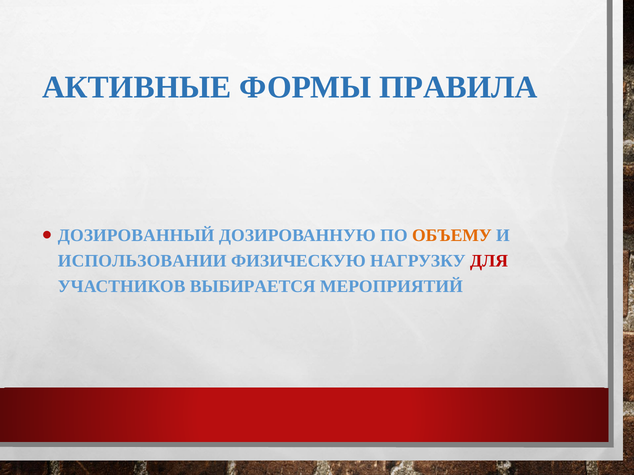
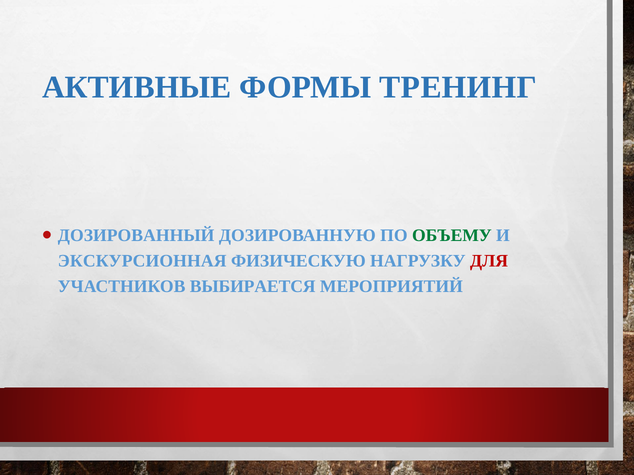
ПРАВИЛА: ПРАВИЛА -> ТРЕНИНГ (458, 87)
ОБЪЕМУ colour: orange -> green (452, 236)
ИСПОЛЬЗОВАНИИ: ИСПОЛЬЗОВАНИИ -> ЭКСКУРСИОННАЯ (142, 261)
